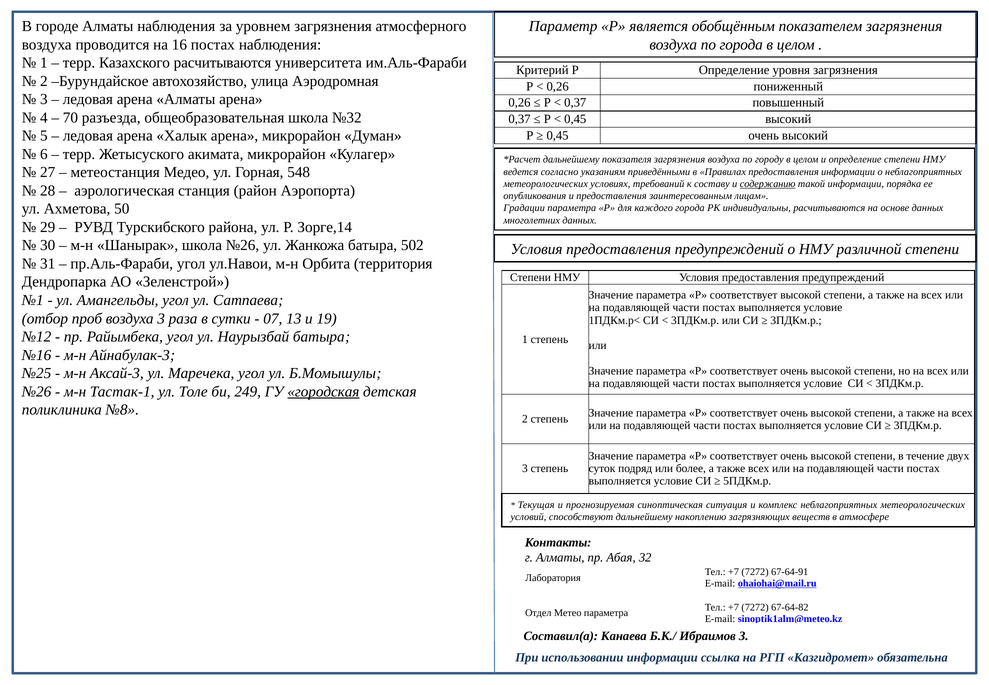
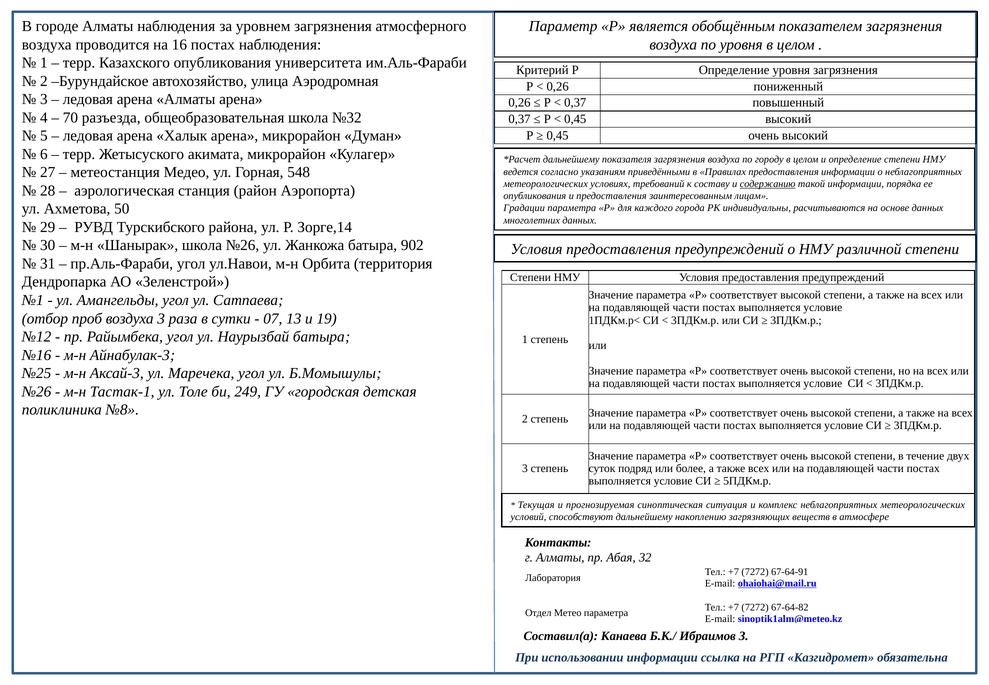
по города: города -> уровня (741, 44)
Казахского расчитываются: расчитываются -> опубликования (222, 63)
502: 502 -> 902 (412, 245)
городская underline: present -> none (323, 391)
